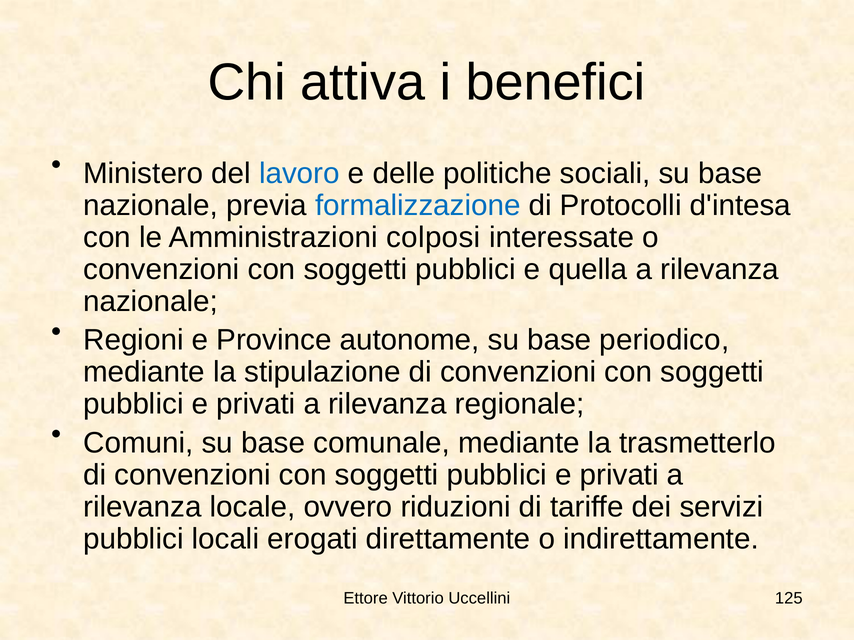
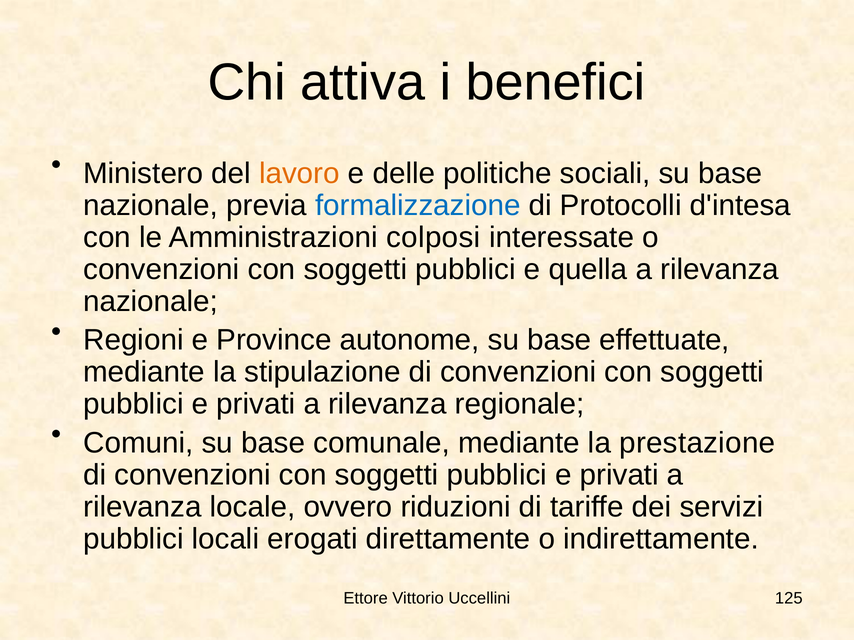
lavoro colour: blue -> orange (299, 174)
periodico: periodico -> effettuate (665, 340)
trasmetterlo: trasmetterlo -> prestazione (697, 443)
